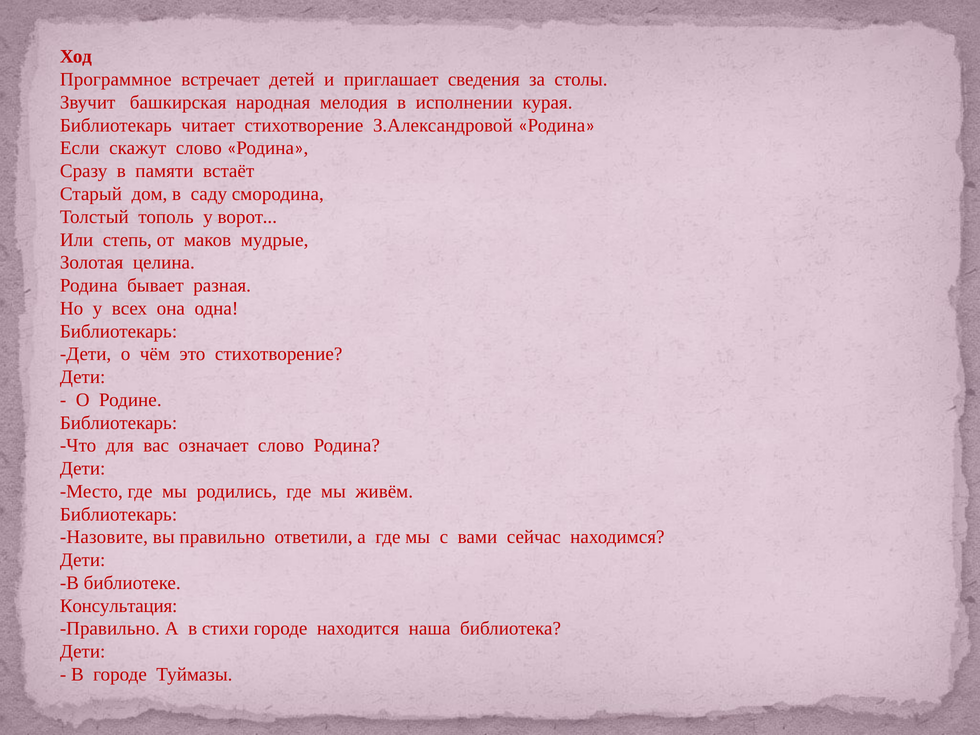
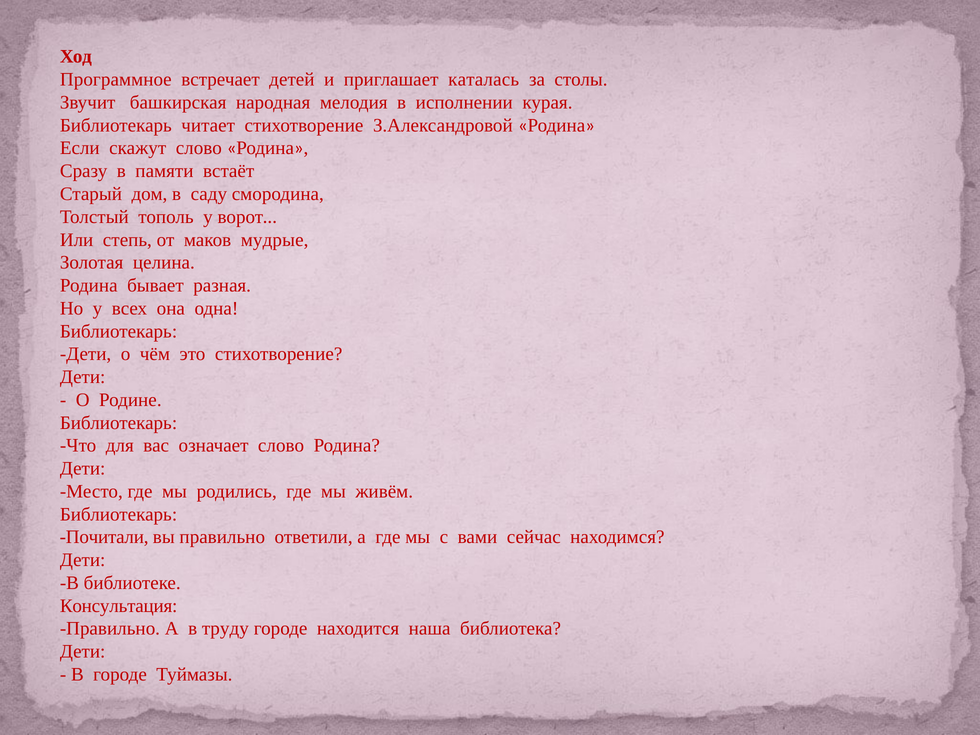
сведения: сведения -> каталась (484, 80)
Назовите: Назовите -> Почитали (104, 537)
стихи: стихи -> труду (225, 629)
